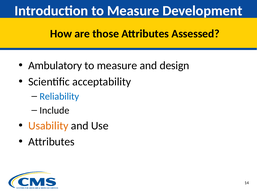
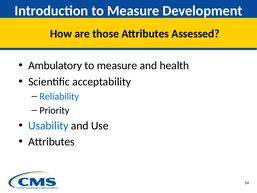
design: design -> health (174, 66)
Include: Include -> Priority (54, 110)
Usability colour: orange -> blue (48, 125)
